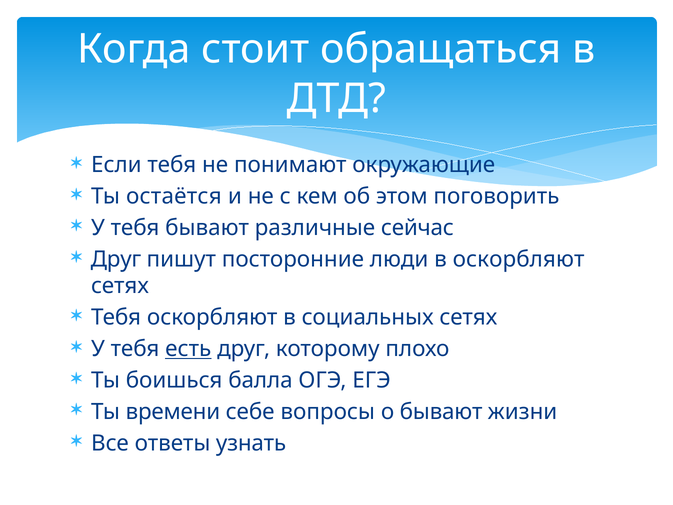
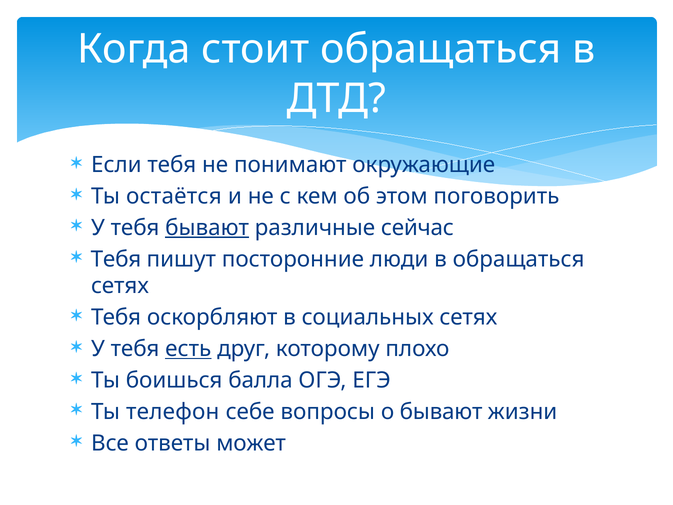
бывают underline: none -> present (207, 228)
Друг: Друг -> Тебя (116, 259)
в оскорбляют: оскорбляют -> обращаться (519, 259)
времени: времени -> телефон (173, 411)
узнать: узнать -> может (251, 443)
